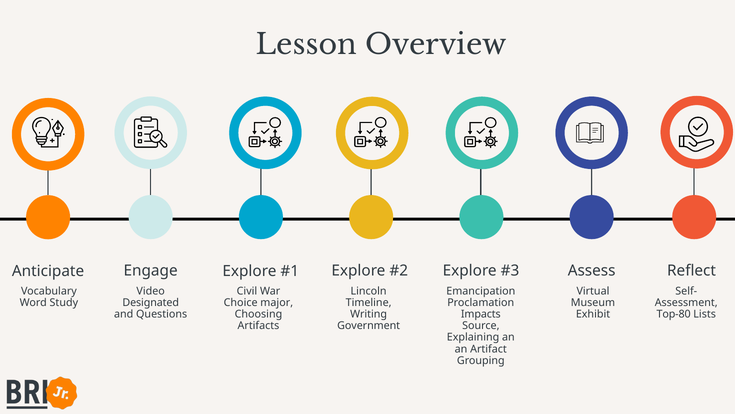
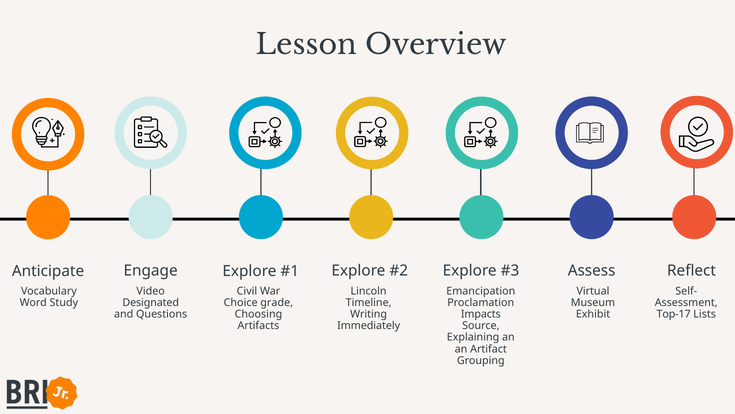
major: major -> grade (277, 302)
Top-80: Top-80 -> Top-17 (674, 314)
Government: Government -> Immediately (369, 325)
